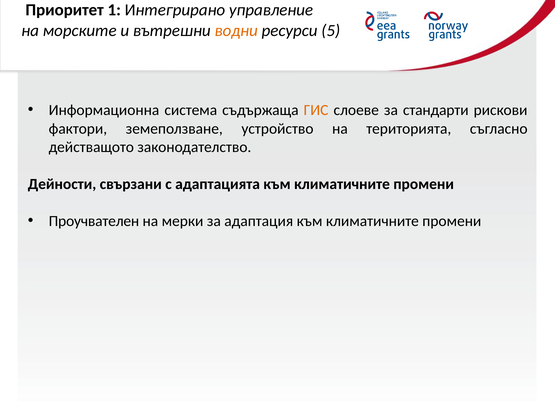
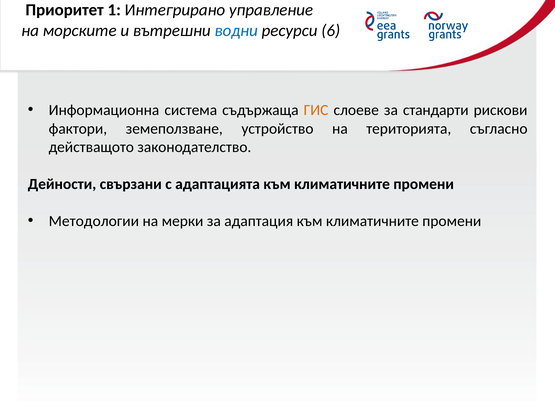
водни colour: orange -> blue (236, 31)
5: 5 -> 6 (331, 31)
Проучвателен: Проучвателен -> Методологии (94, 221)
